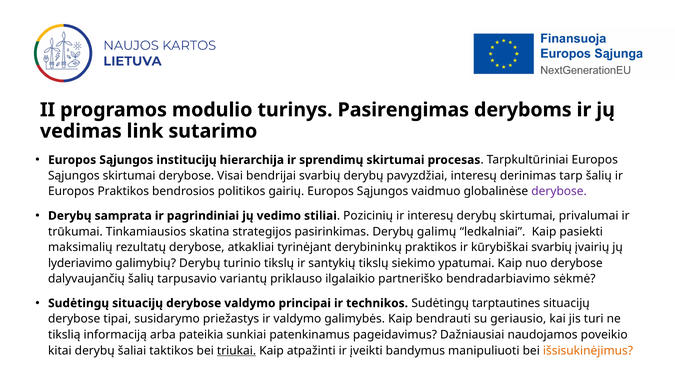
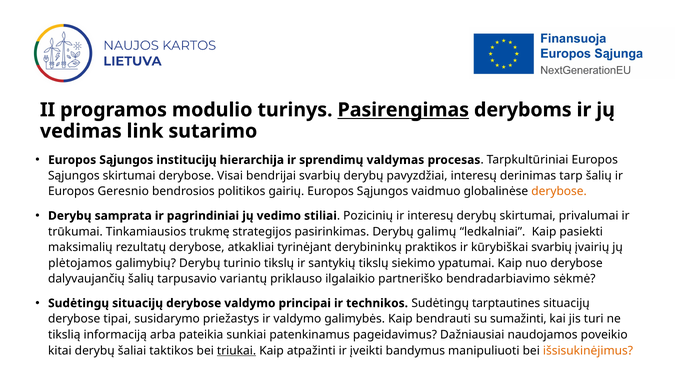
Pasirengimas underline: none -> present (403, 110)
sprendimų skirtumai: skirtumai -> valdymas (395, 160)
Europos Praktikos: Praktikos -> Geresnio (123, 191)
derybose colour: purple -> orange (559, 191)
skatina: skatina -> trukmę (209, 231)
lyderiavimo: lyderiavimo -> plėtojamos (80, 263)
geriausio: geriausio -> sumažinti (518, 319)
